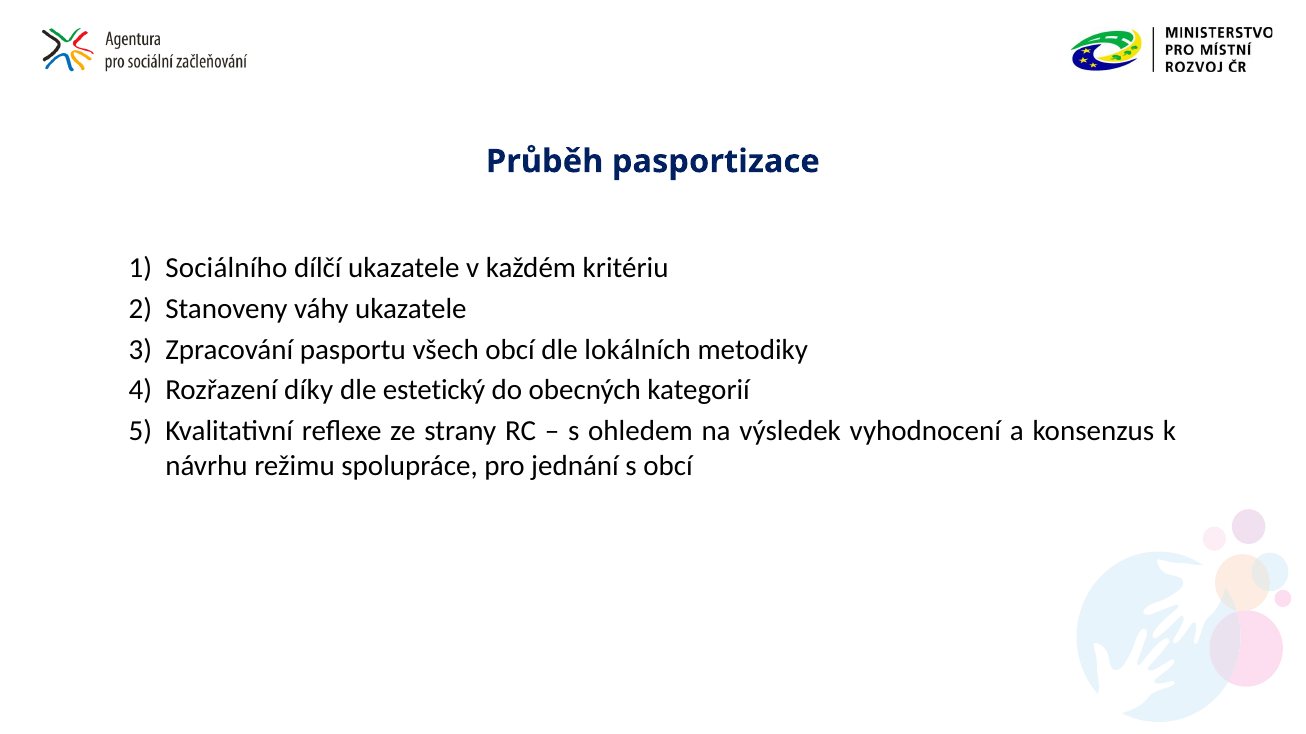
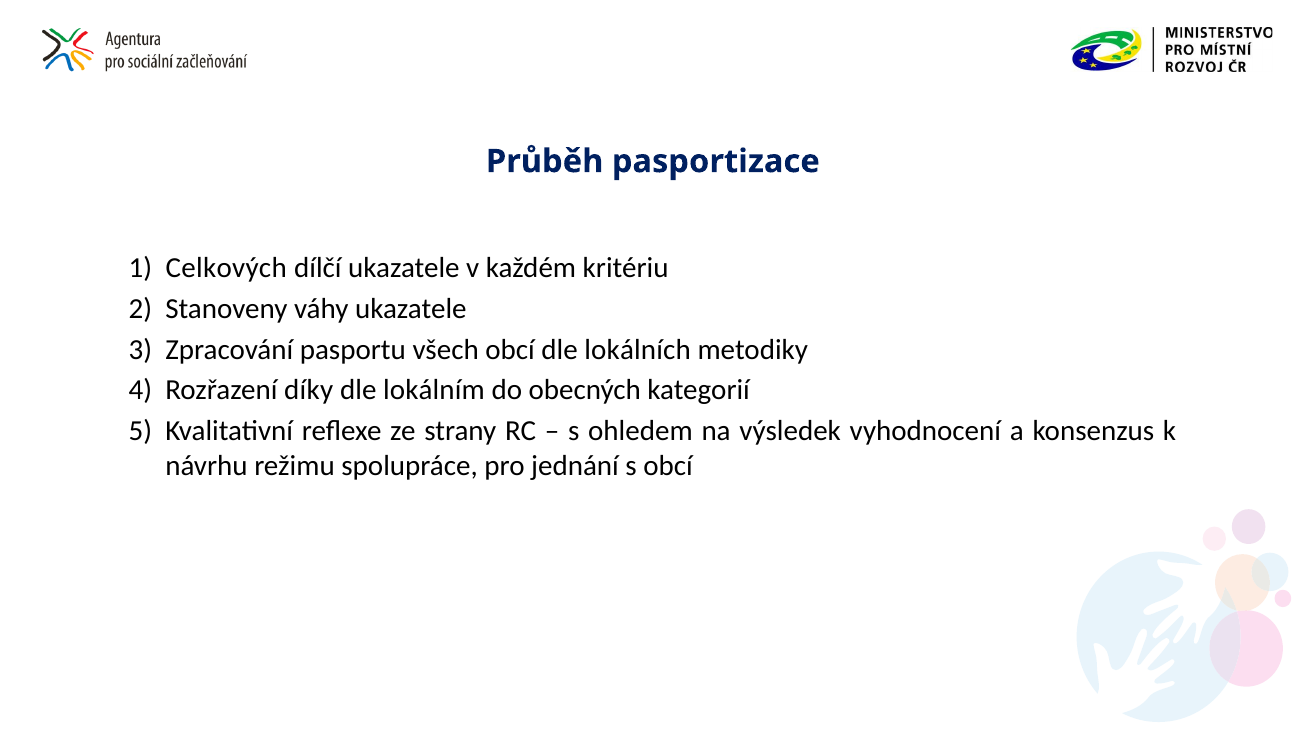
Sociálního: Sociálního -> Celkových (226, 268)
estetický: estetický -> lokálním (434, 390)
